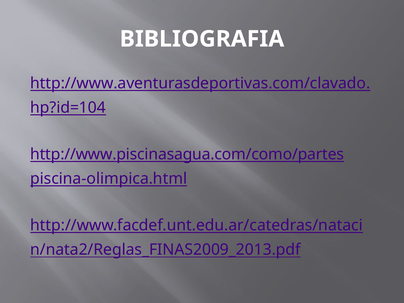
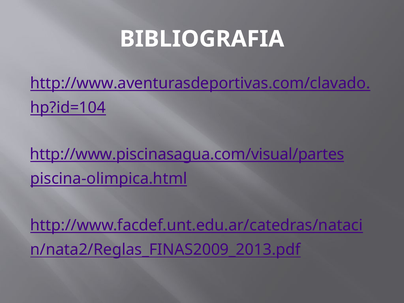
http://www.piscinasagua.com/como/partes: http://www.piscinasagua.com/como/partes -> http://www.piscinasagua.com/visual/partes (187, 154)
